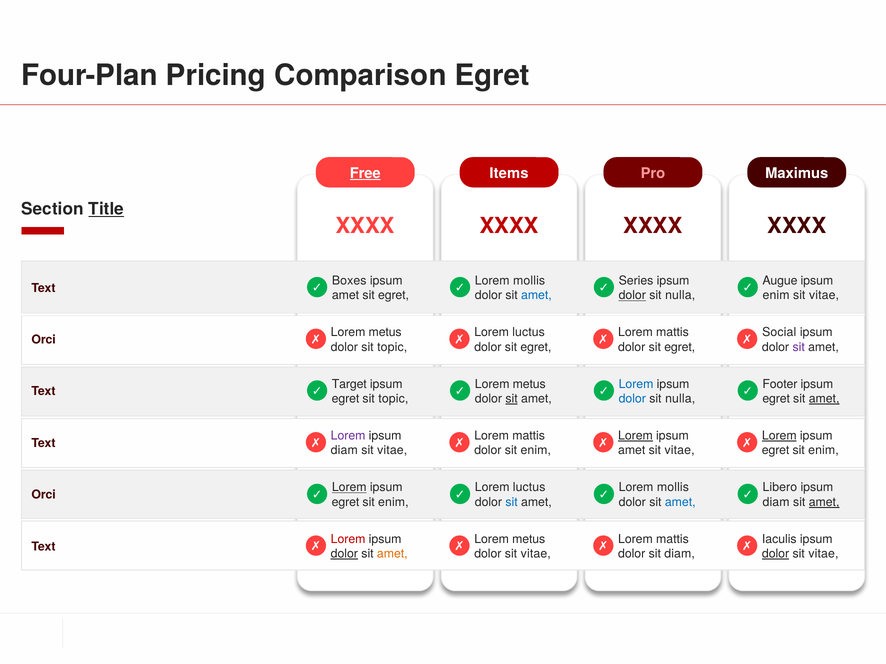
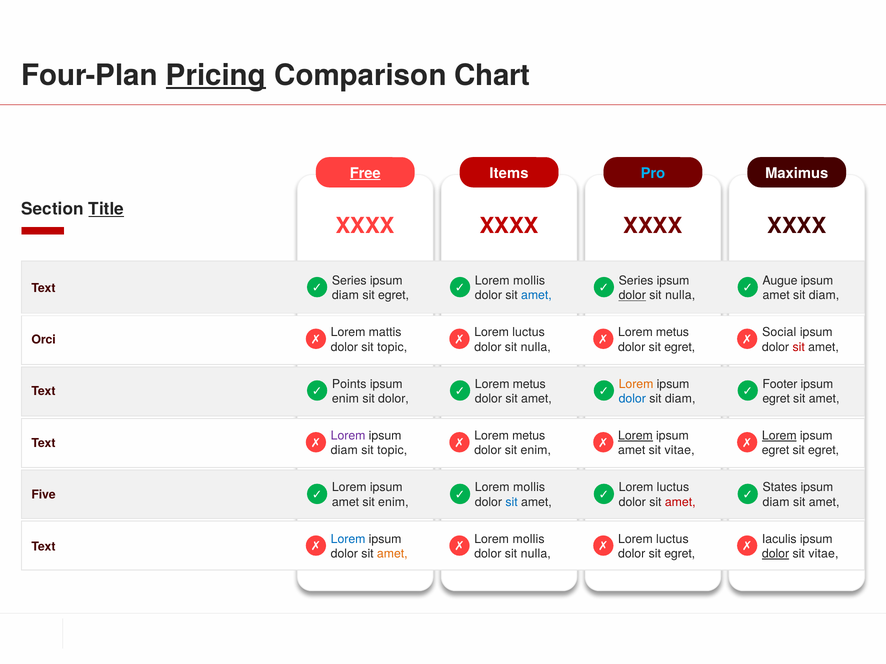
Pricing underline: none -> present (216, 75)
Comparison Egret: Egret -> Chart (492, 75)
Pro colour: pink -> light blue (653, 173)
Boxes: Boxes -> Series (349, 281)
amet: amet -> diam (345, 296)
enim: enim -> amet (776, 296)
vitae: vitae -> diam (824, 296)
metus: metus -> mattis (385, 333)
mattis: mattis -> metus (672, 333)
egret: egret -> nulla (536, 347)
sit colour: purple -> red (799, 347)
Target: Target -> Points (349, 384)
Lorem colour: blue -> orange (636, 384)
egret: egret -> enim (345, 399)
topic: topic -> dolor (393, 399)
sit underline: present -> none (512, 399)
nulla: nulla -> diam (680, 399)
amet underline: present -> none (824, 399)
mattis: mattis -> metus (529, 436)
vitae: vitae -> topic (392, 451)
enim: enim -> egret (824, 451)
Lorem underline: present -> none (349, 488)
luctus: luctus -> mollis (529, 488)
mollis: mollis -> luctus (673, 488)
Libero: Libero -> States (780, 488)
Orci: Orci -> Five (44, 495)
egret: egret -> amet (345, 503)
amet colour: blue -> red (680, 503)
amet underline: present -> none (824, 503)
Lorem colour: red -> blue (348, 540)
metus: metus -> mollis (529, 540)
mattis: mattis -> luctus (672, 540)
dolor underline: present -> none (344, 554)
vitae: vitae -> nulla (536, 554)
diam: diam -> egret (680, 554)
